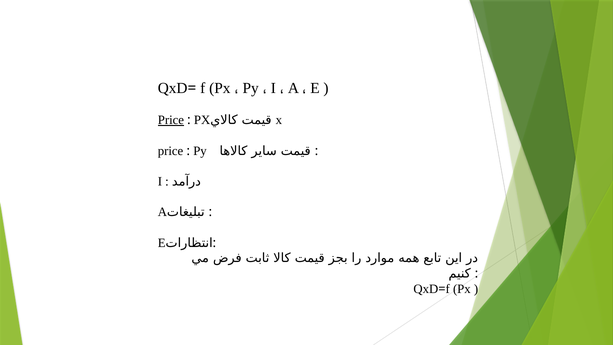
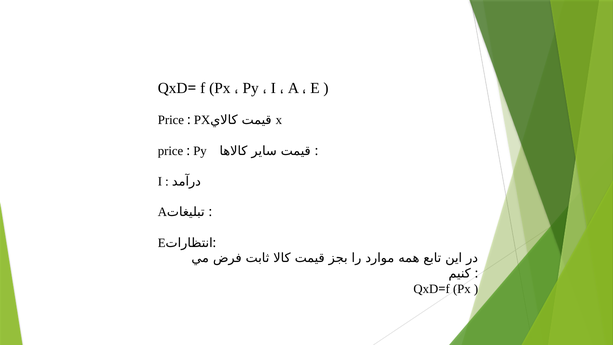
Price underline: present -> none (171, 120)
